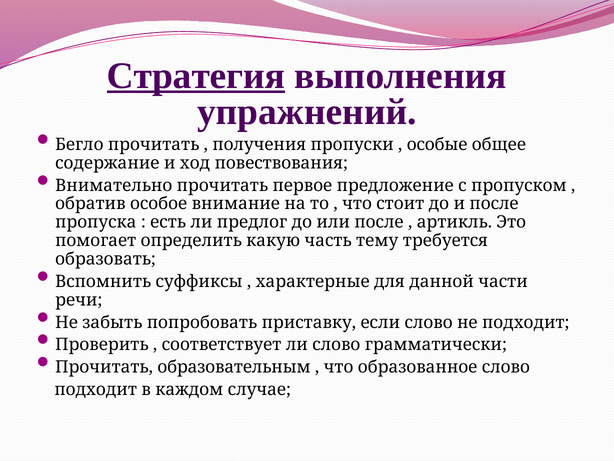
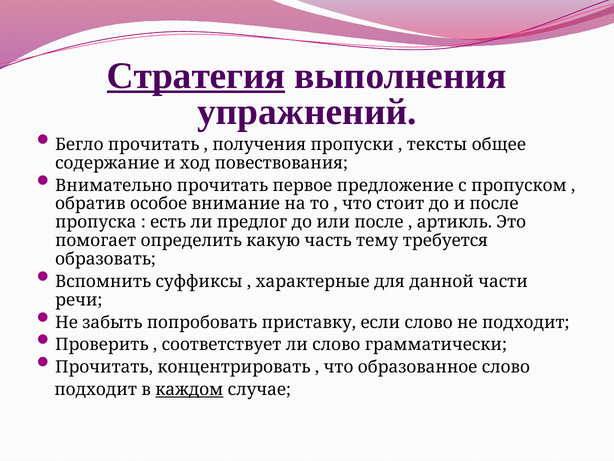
особые: особые -> тексты (437, 144)
образовательным: образовательным -> концентрировать (234, 367)
каждом underline: none -> present (189, 389)
